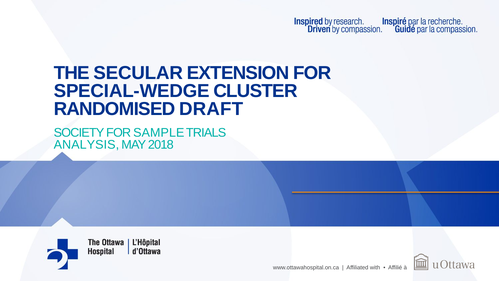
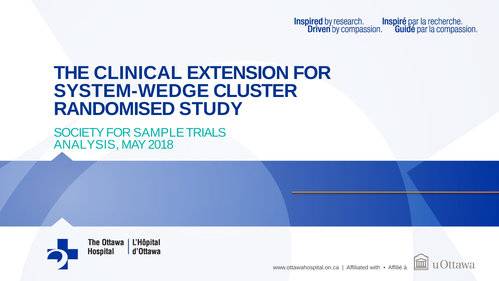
SECULAR: SECULAR -> CLINICAL (138, 73)
SPECIAL-WEDGE: SPECIAL-WEDGE -> SYSTEM-WEDGE (132, 91)
DRAFT: DRAFT -> STUDY (211, 109)
